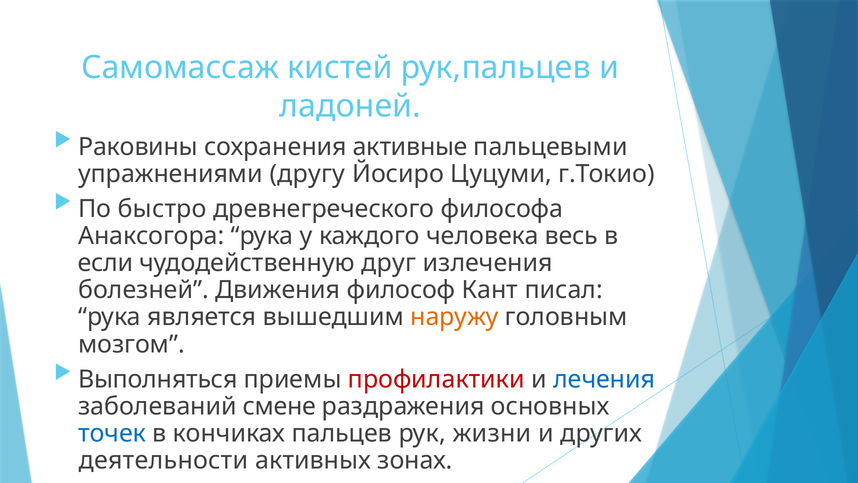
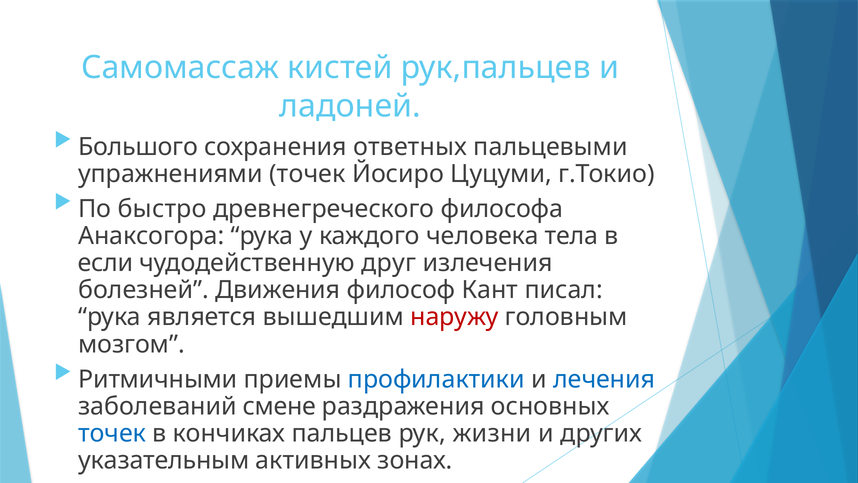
Раковины: Раковины -> Большого (138, 147)
активные: активные -> ответных (410, 147)
упражнениями другу: другу -> точек (307, 174)
весь: весь -> тела (572, 236)
наружу colour: orange -> red (455, 317)
Выполняться: Выполняться -> Ритмичными (158, 379)
профилактики colour: red -> blue (436, 379)
деятельности: деятельности -> указательным (164, 460)
